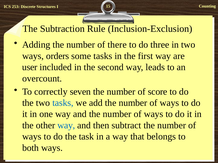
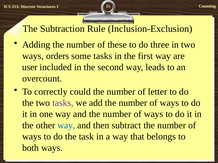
there: there -> these (117, 45)
seven: seven -> could (80, 92)
score: score -> letter (158, 92)
tasks colour: blue -> purple (63, 103)
